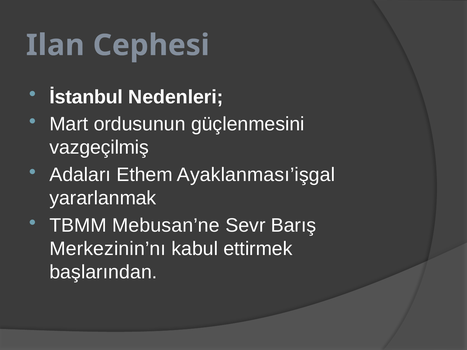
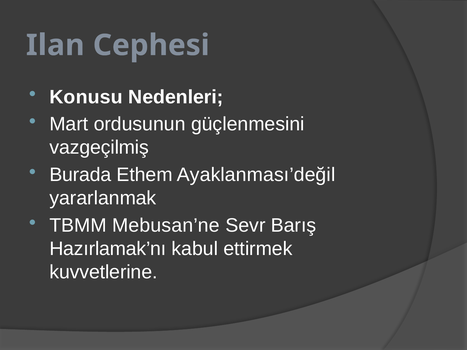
İstanbul: İstanbul -> Konusu (86, 97)
Adaları: Adaları -> Burada (80, 175)
Ayaklanması’işgal: Ayaklanması’işgal -> Ayaklanması’değil (256, 175)
Merkezinin’nı: Merkezinin’nı -> Hazırlamak’nı (108, 249)
başlarından: başlarından -> kuvvetlerine (103, 272)
